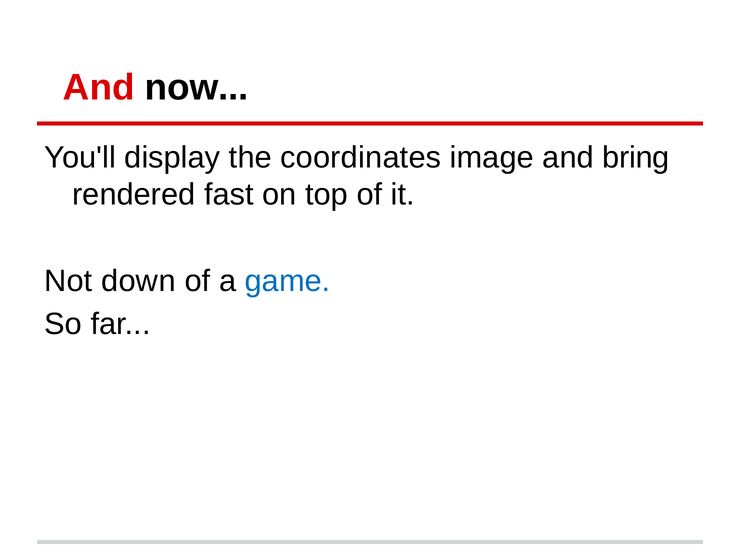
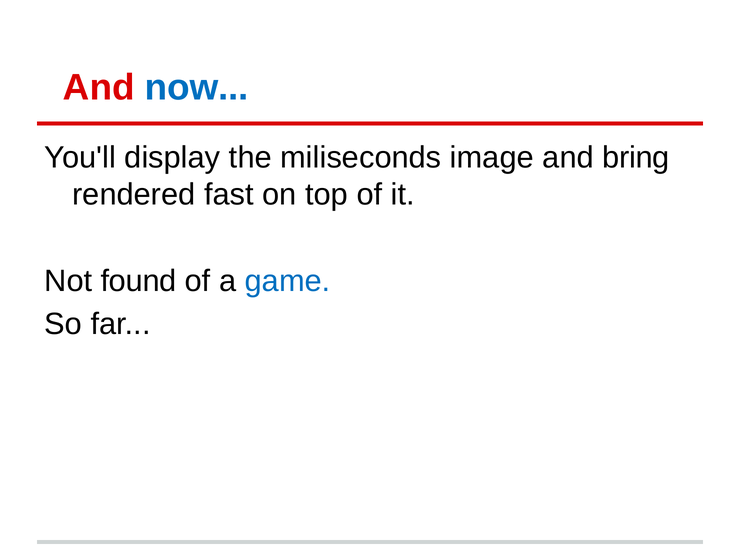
now colour: black -> blue (197, 88)
coordinates: coordinates -> miliseconds (361, 158)
down: down -> found (139, 281)
